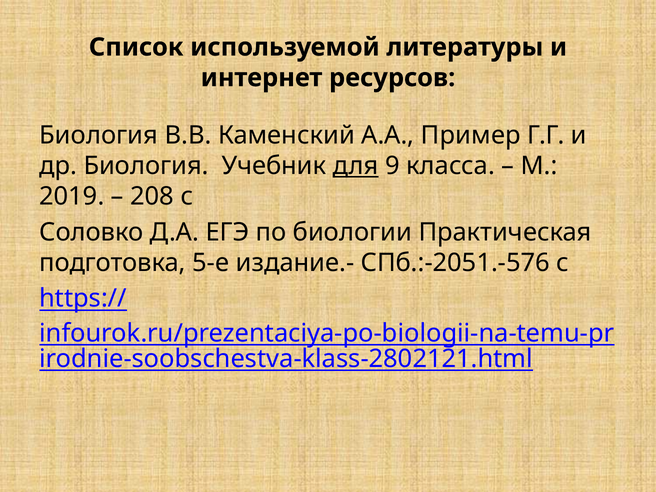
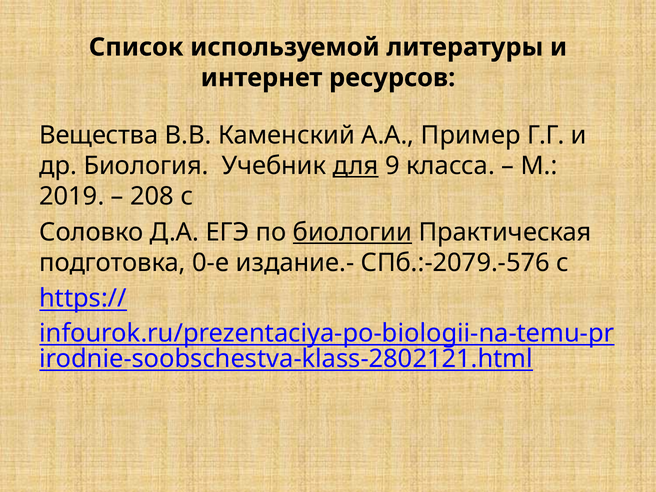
Биология: Биология -> Вещества (99, 135)
биологии underline: none -> present (352, 232)
5-е: 5-е -> 0-е (211, 263)
СПб.:-2051.-576: СПб.:-2051.-576 -> СПб.:-2079.-576 (455, 263)
